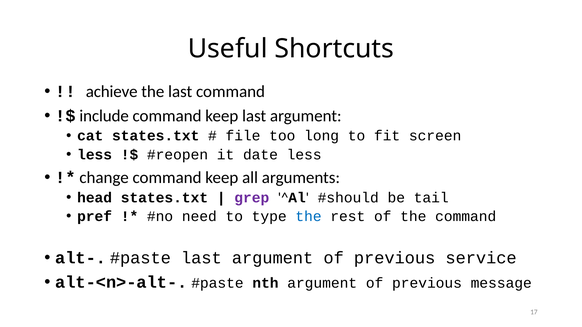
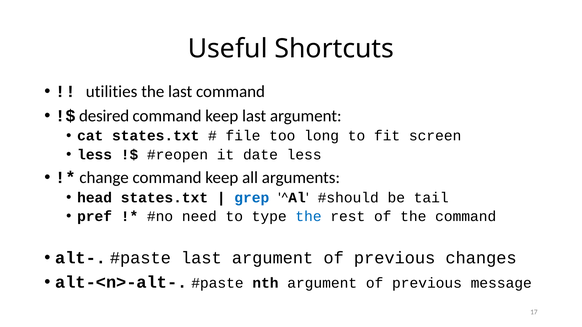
achieve: achieve -> utilities (112, 92)
include: include -> desired (104, 116)
grep colour: purple -> blue (252, 198)
service: service -> changes (481, 258)
